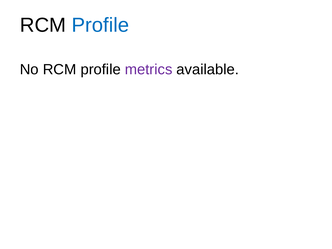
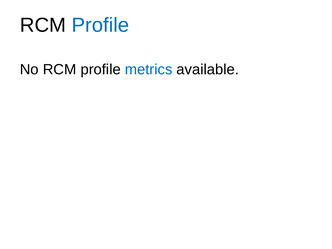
metrics colour: purple -> blue (149, 70)
